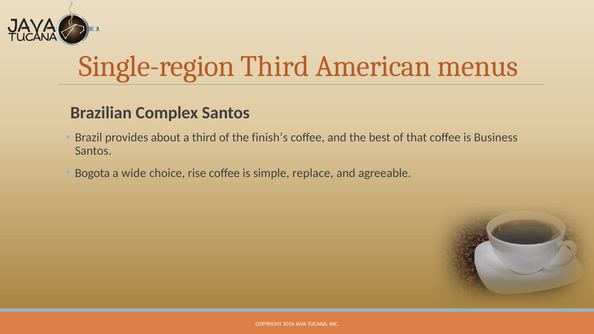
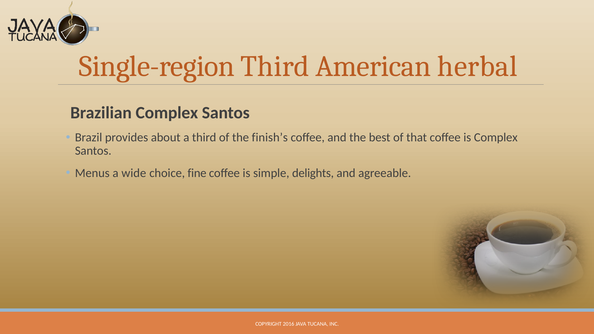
menus: menus -> herbal (477, 67)
is Business: Business -> Complex (496, 138)
Bogota: Bogota -> Menus (92, 173)
rise: rise -> fine (197, 173)
replace: replace -> delights (313, 173)
